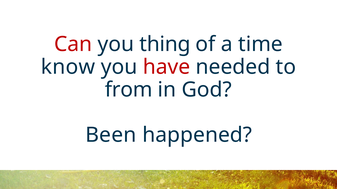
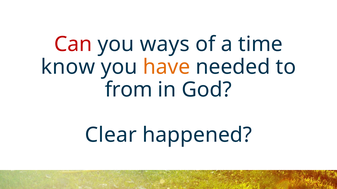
thing: thing -> ways (165, 44)
have colour: red -> orange (167, 67)
Been: Been -> Clear (111, 135)
